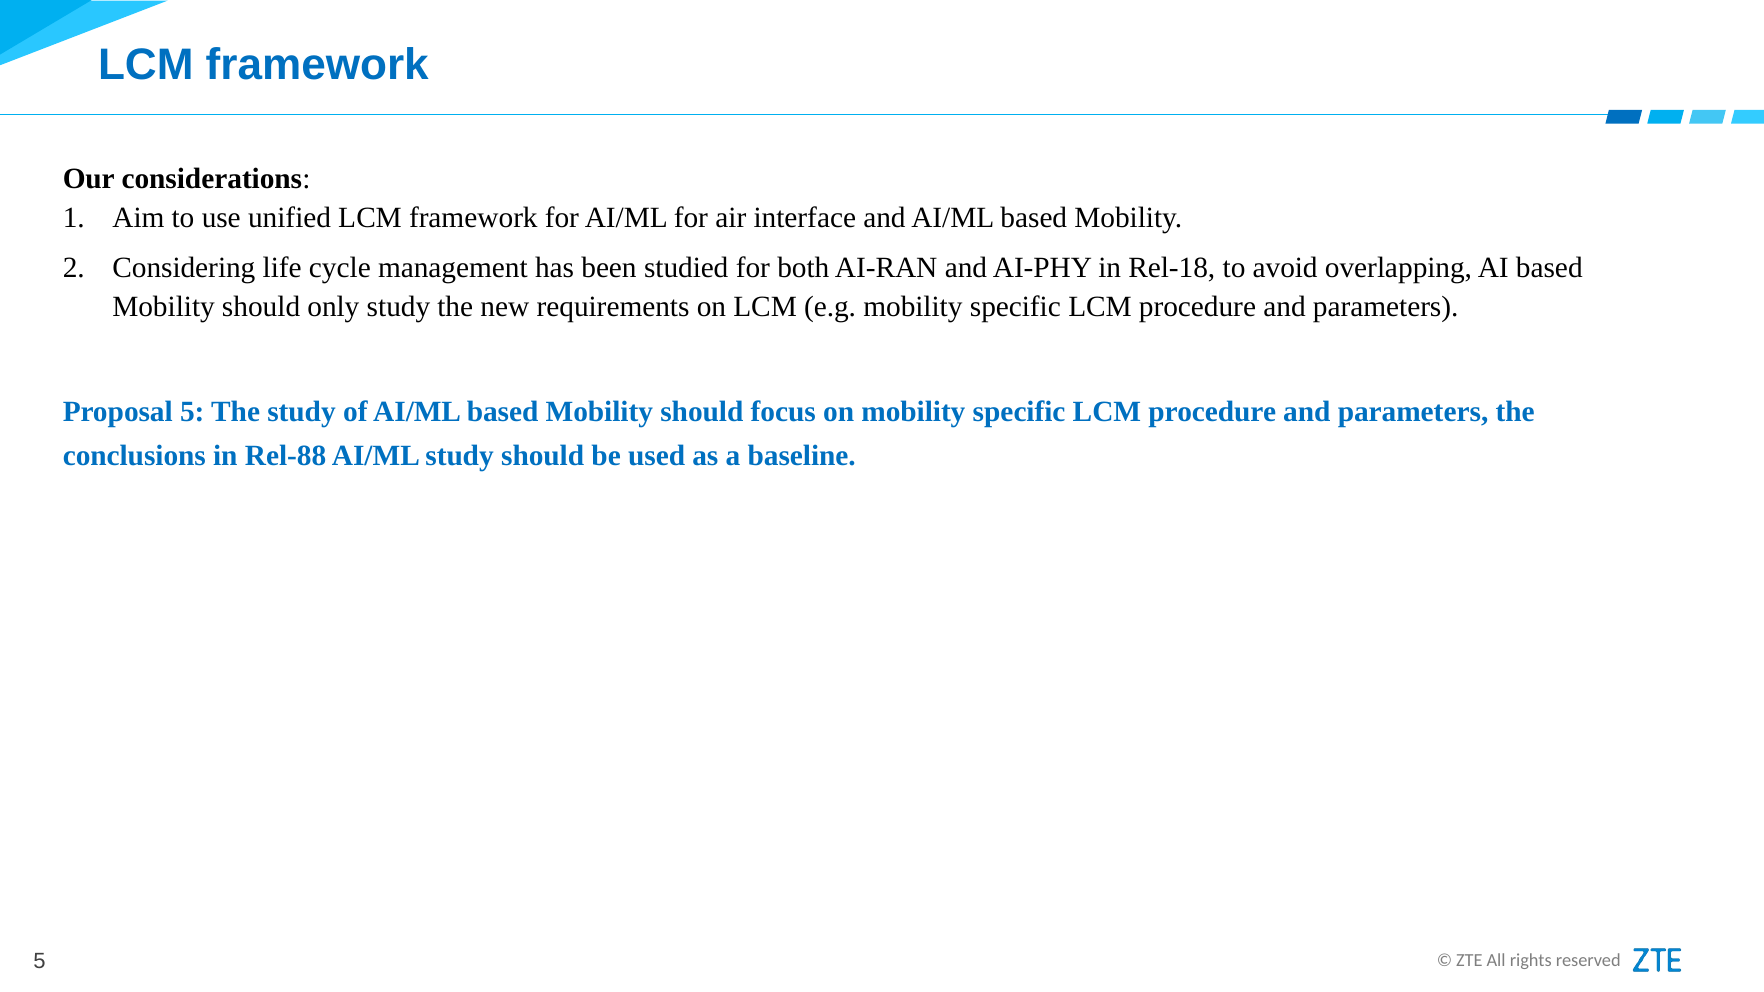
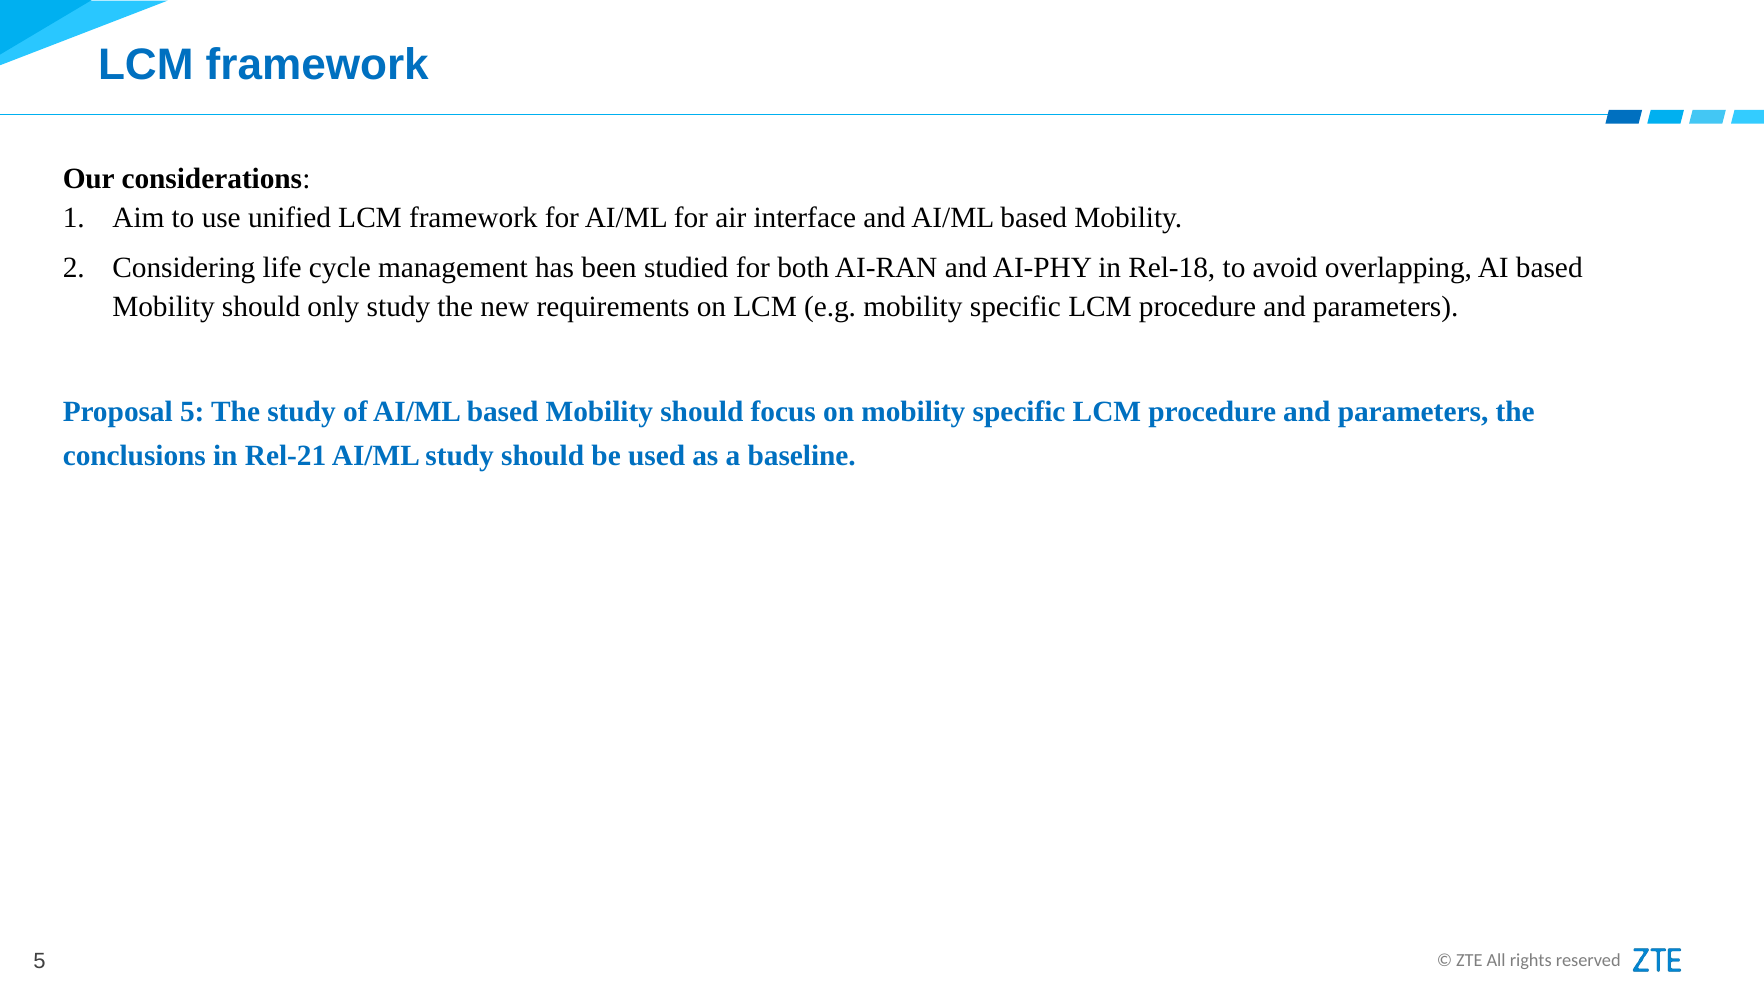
Rel-88: Rel-88 -> Rel-21 (286, 456)
